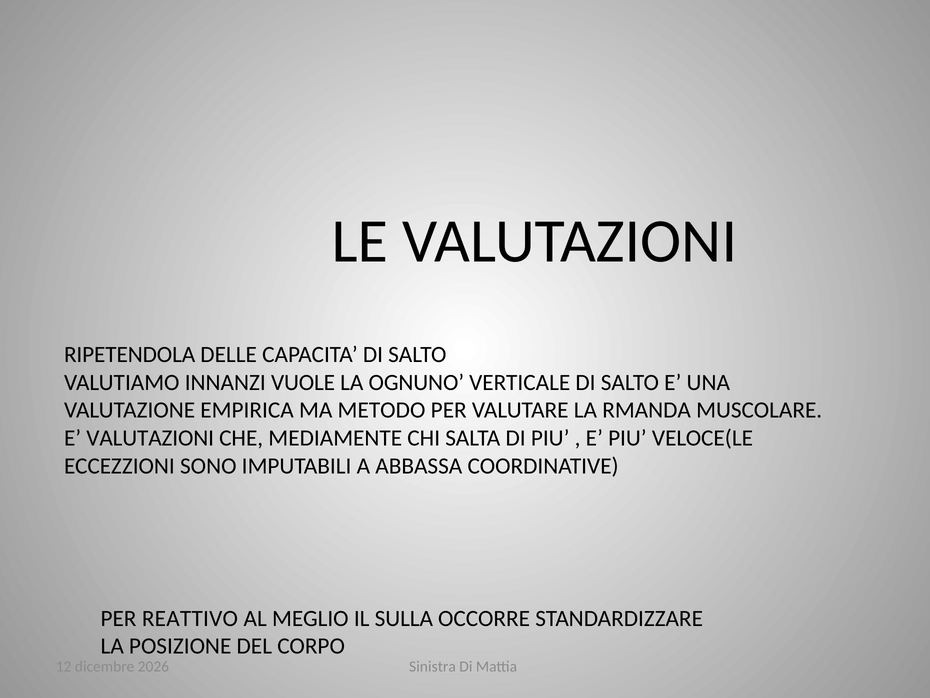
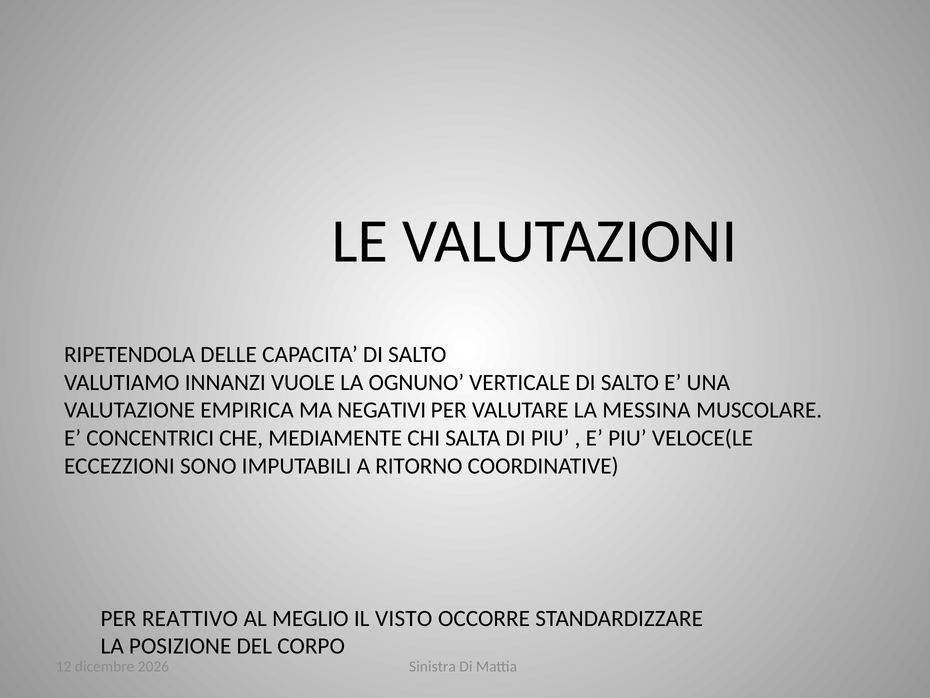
METODO: METODO -> NEGATIVI (382, 410)
RMANDA: RMANDA -> MESSINA (646, 410)
E VALUTAZIONI: VALUTAZIONI -> CONCENTRICI (150, 438)
ABBASSA: ABBASSA -> RITORNO (419, 466)
SULLA: SULLA -> VISTO (404, 618)
